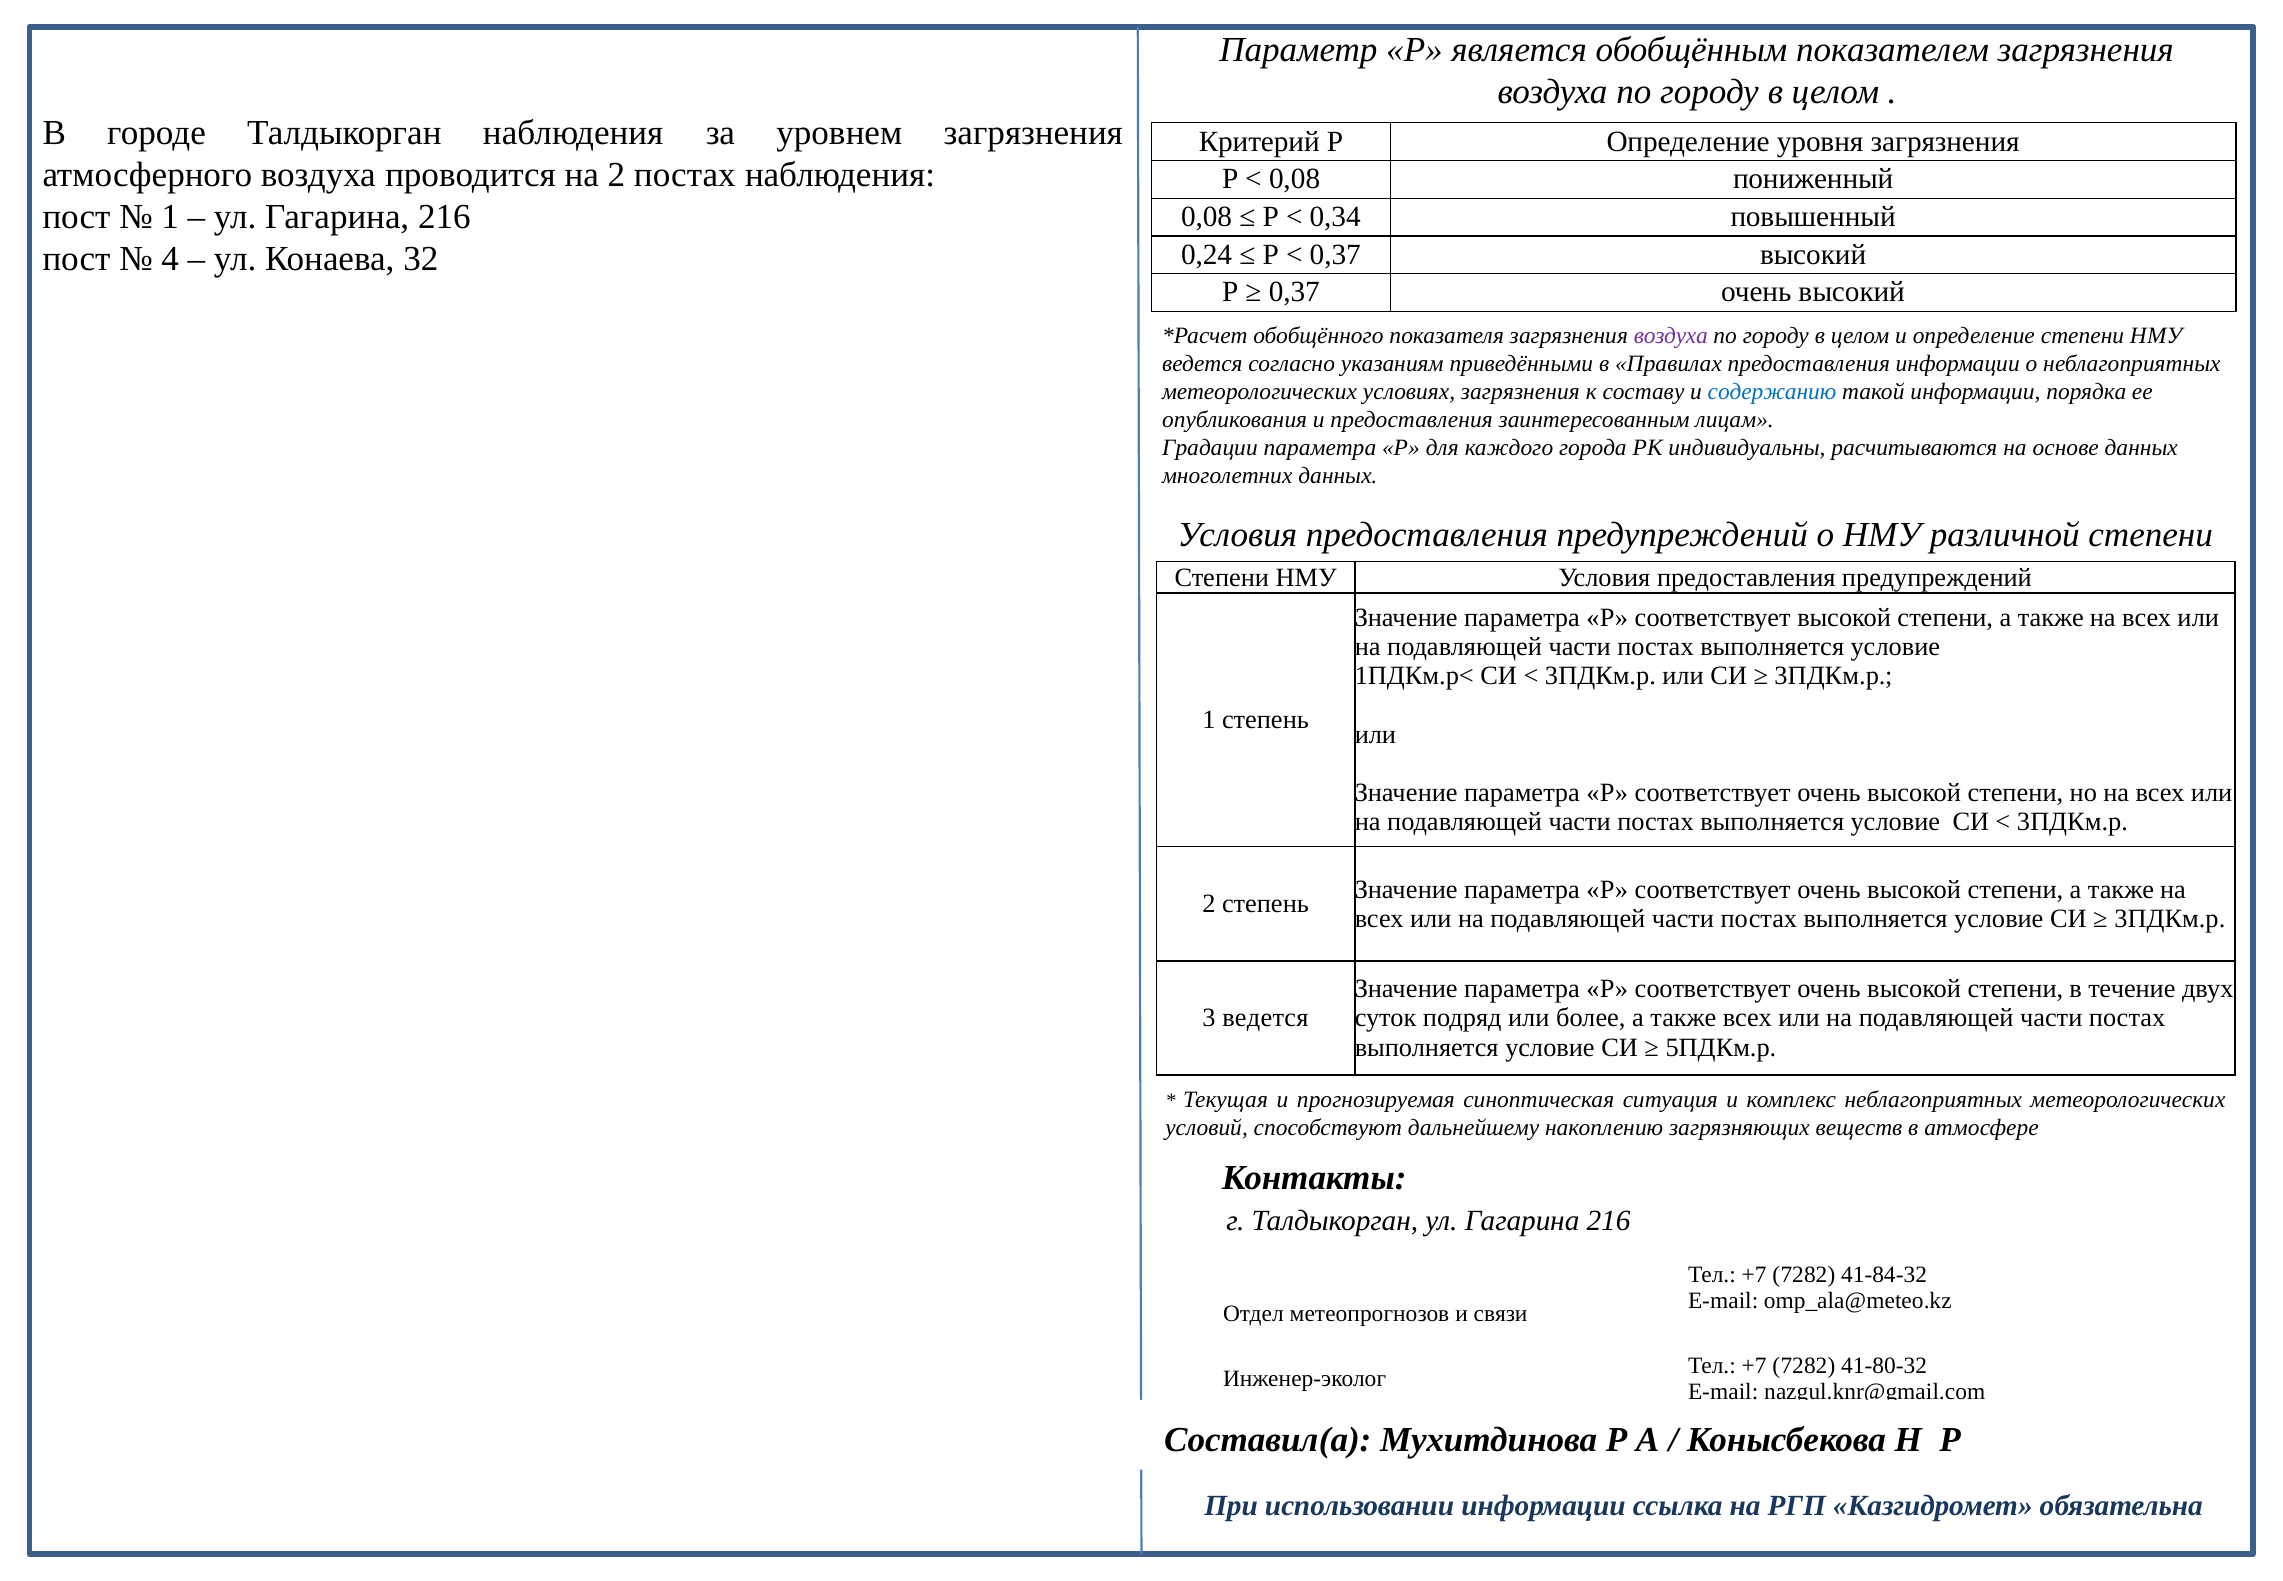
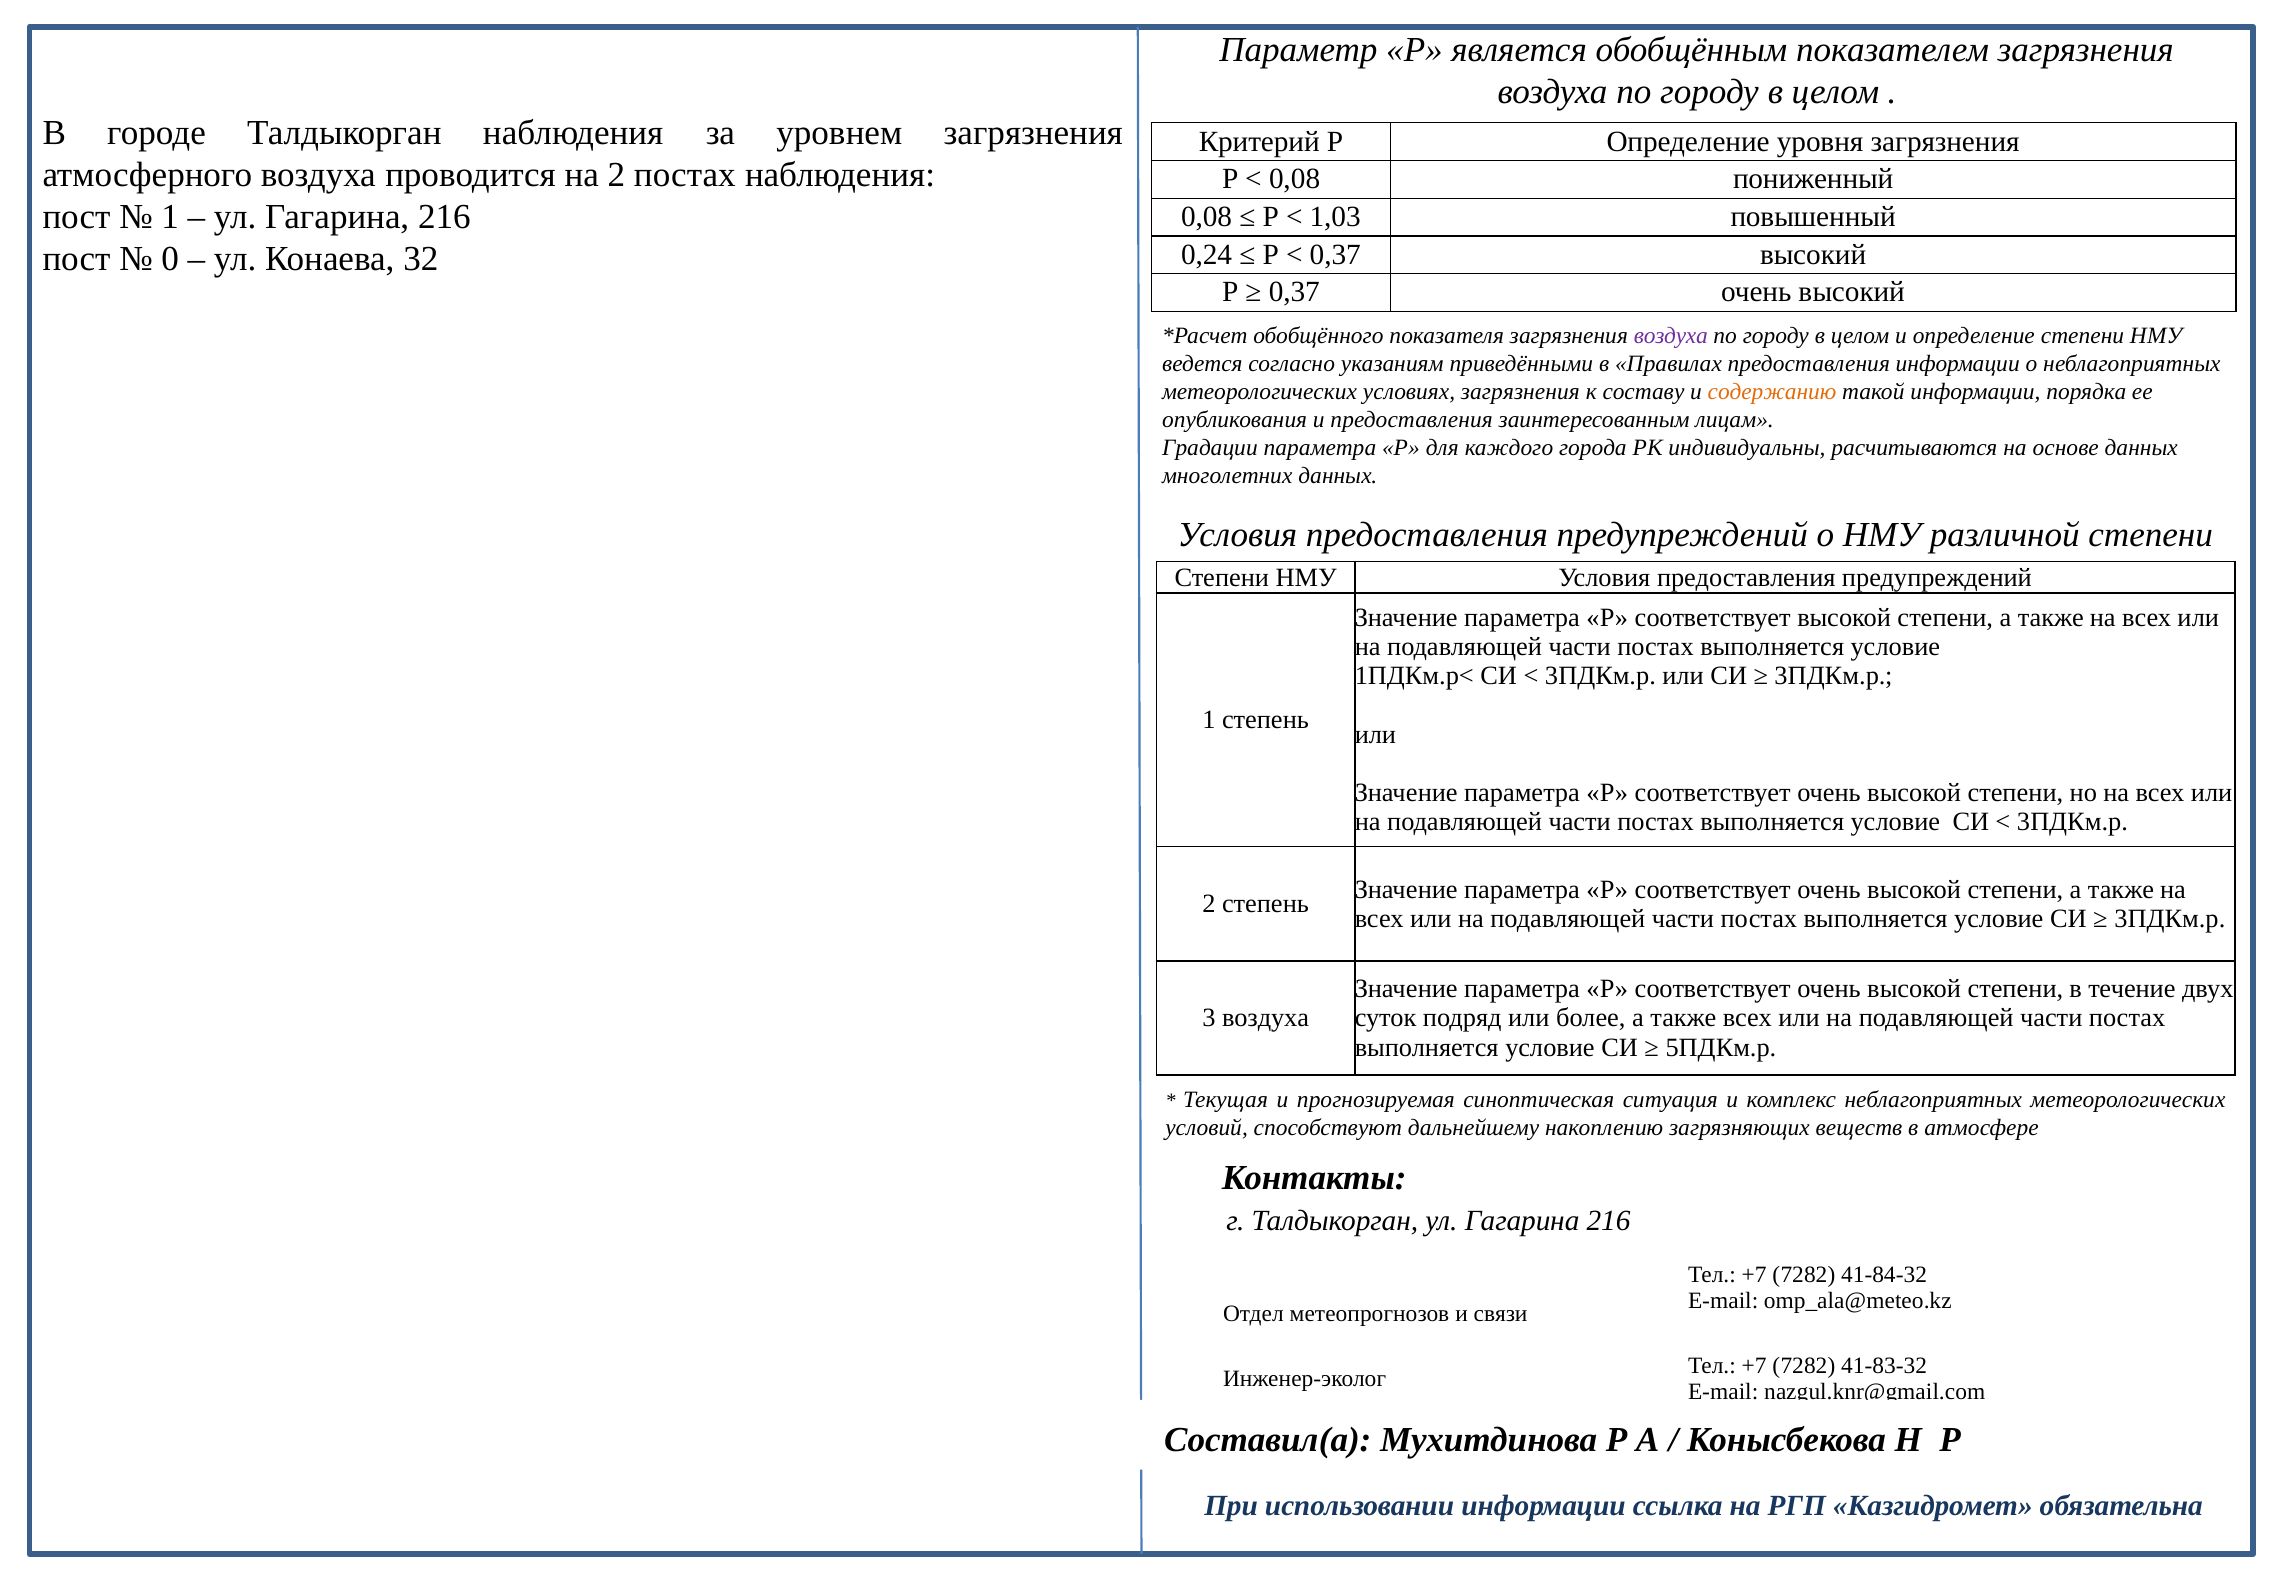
0,34: 0,34 -> 1,03 (1335, 217)
4: 4 -> 0 (170, 259)
содержанию colour: blue -> orange (1772, 391)
3 ведется: ведется -> воздуха (1266, 1018)
41-80-32: 41-80-32 -> 41-83-32 (1884, 1365)
